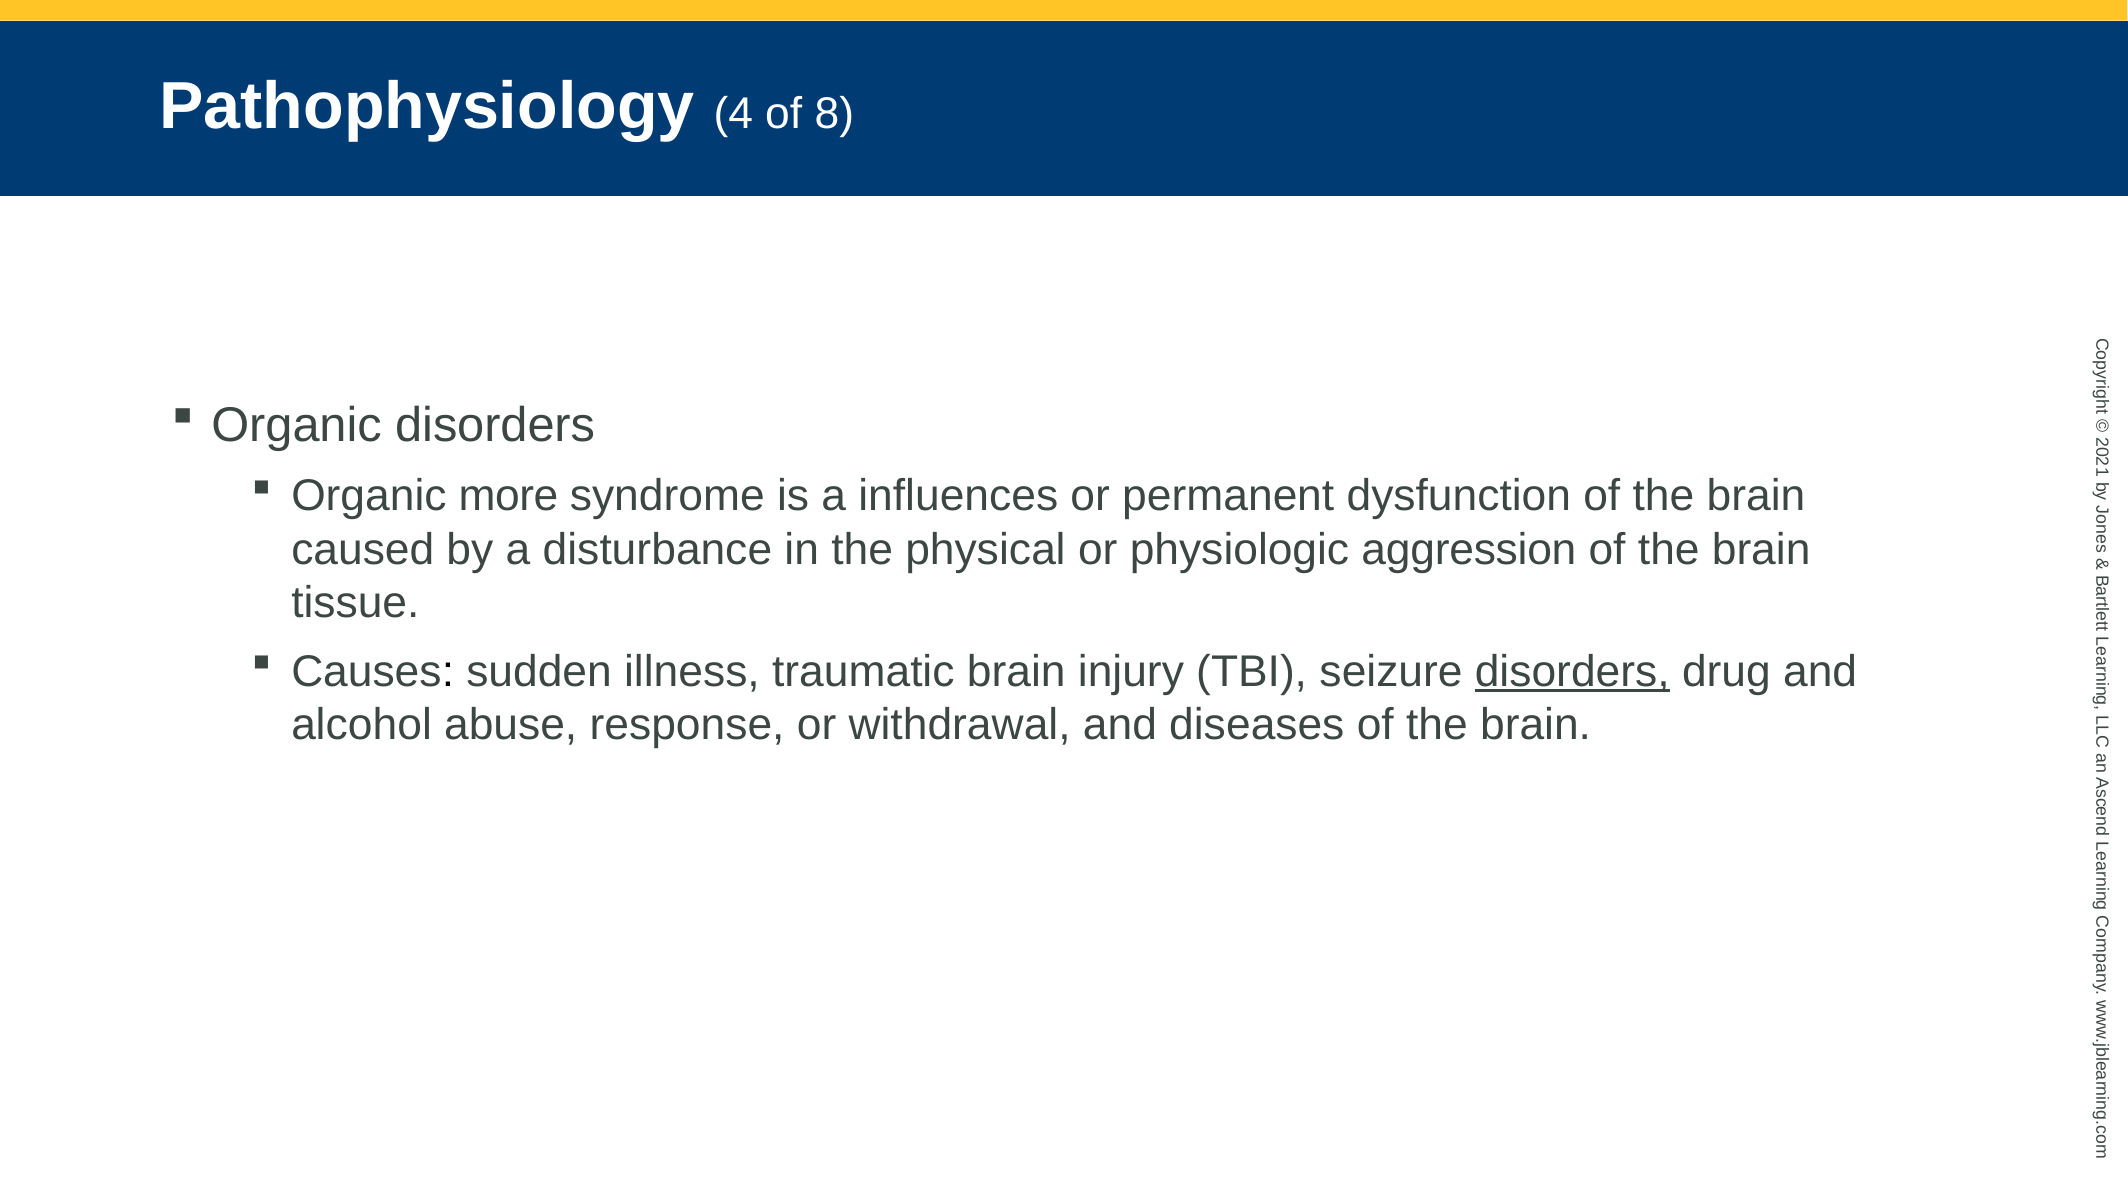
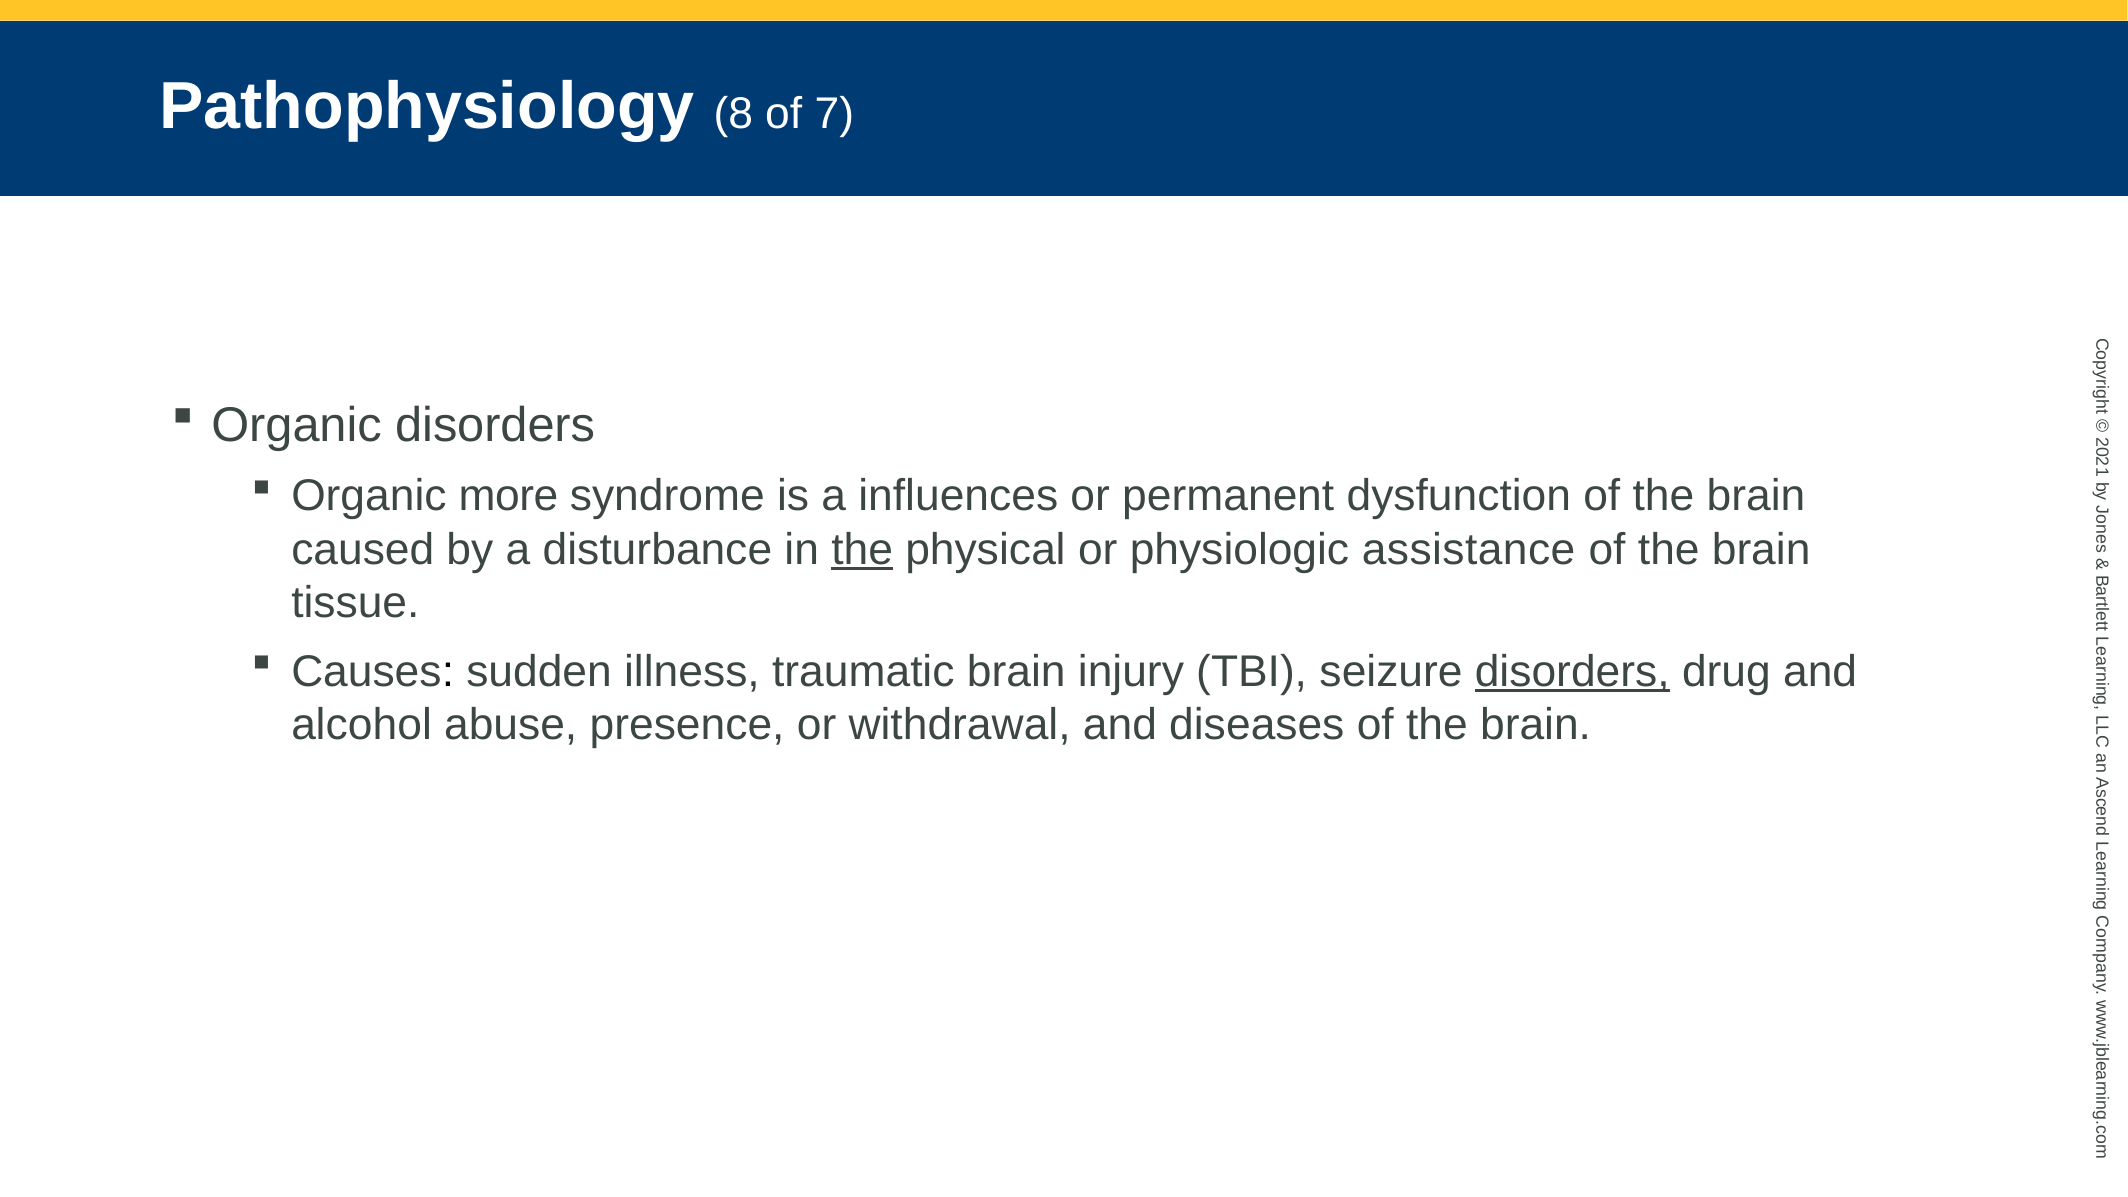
4: 4 -> 8 (733, 114)
8: 8 -> 7 (834, 114)
the underline: none -> present (862, 550)
aggression: aggression -> assistance (1469, 550)
response: response -> presence (687, 725)
